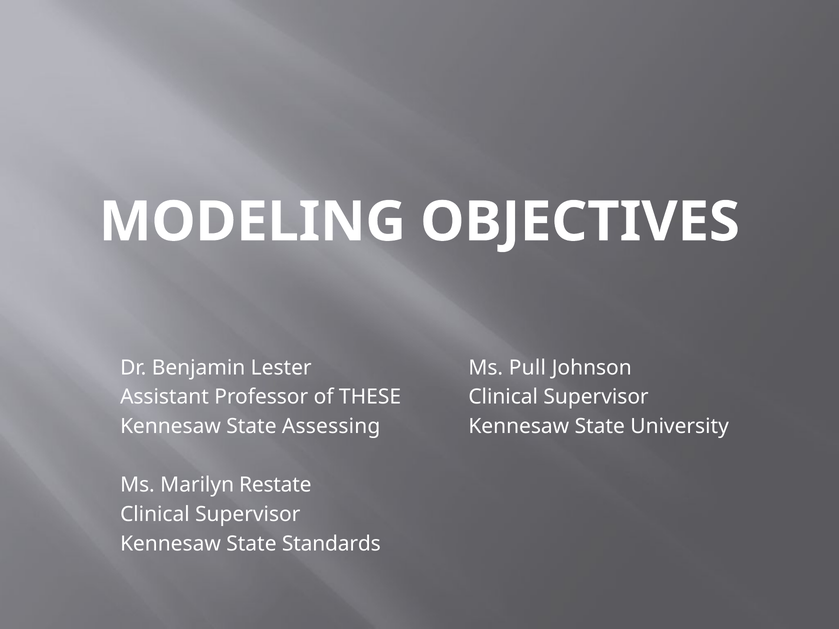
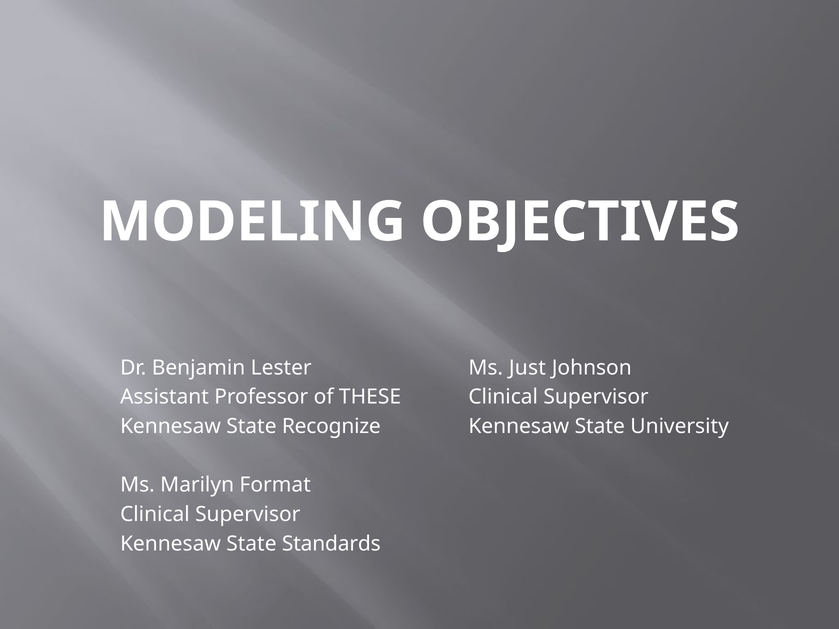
Pull: Pull -> Just (527, 368)
Assessing: Assessing -> Recognize (331, 426)
Restate: Restate -> Format (275, 485)
